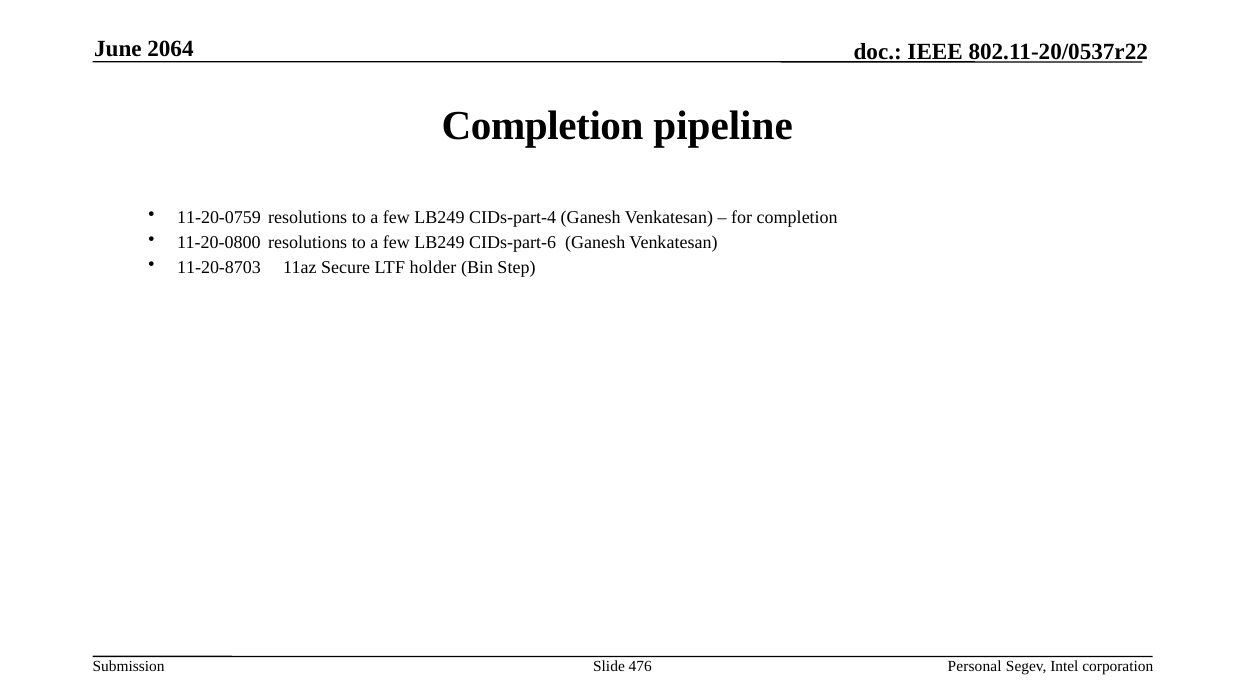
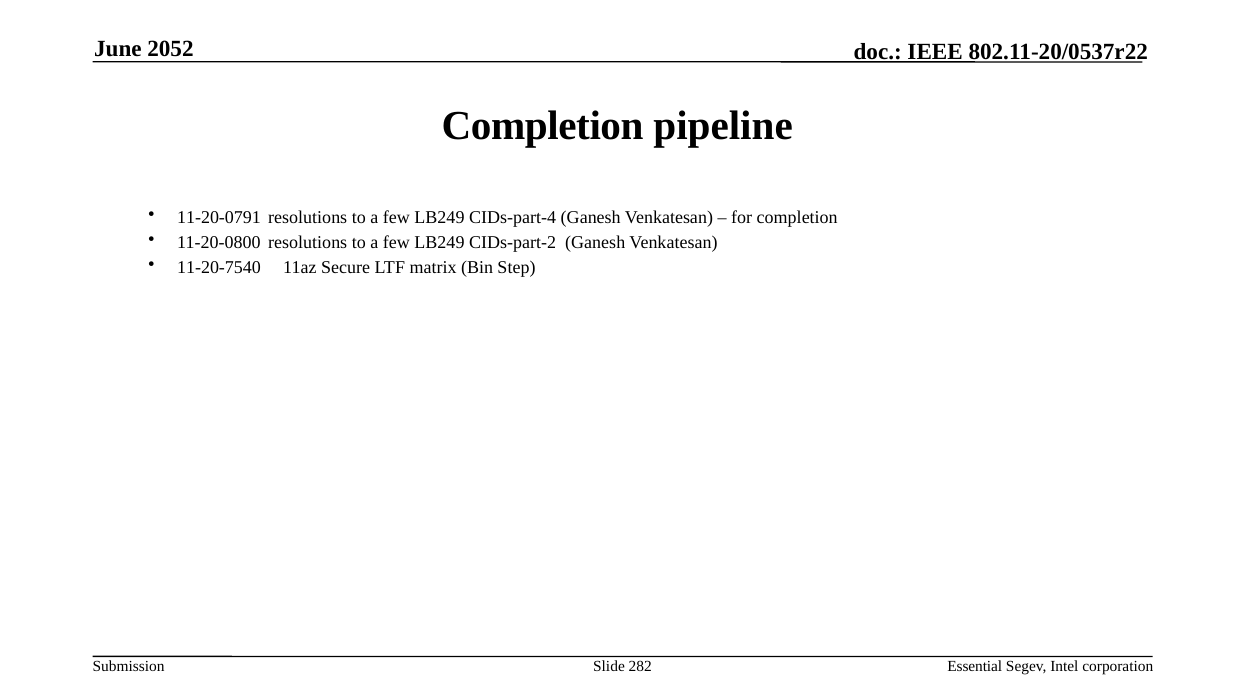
2064: 2064 -> 2052 (170, 49)
11-20-0759: 11-20-0759 -> 11-20-0791 (219, 217)
CIDs-part-6: CIDs-part-6 -> CIDs-part-2 (513, 243)
11-20-8703: 11-20-8703 -> 11-20-7540 (219, 268)
holder: holder -> matrix (433, 268)
476: 476 -> 282 (640, 666)
Personal: Personal -> Essential (975, 666)
